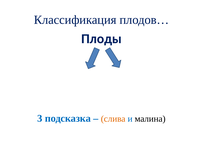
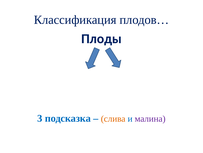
малина colour: black -> purple (150, 118)
